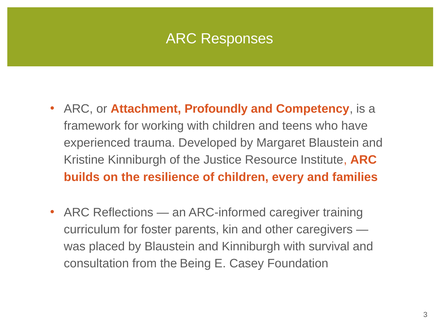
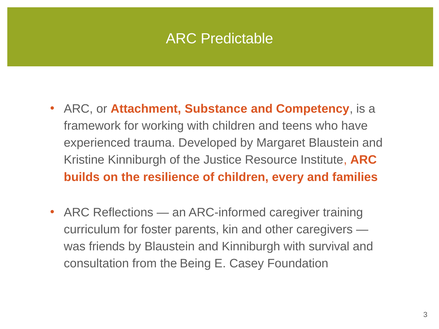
Responses: Responses -> Predictable (237, 39)
Profoundly: Profoundly -> Substance (216, 109)
placed: placed -> friends (107, 247)
